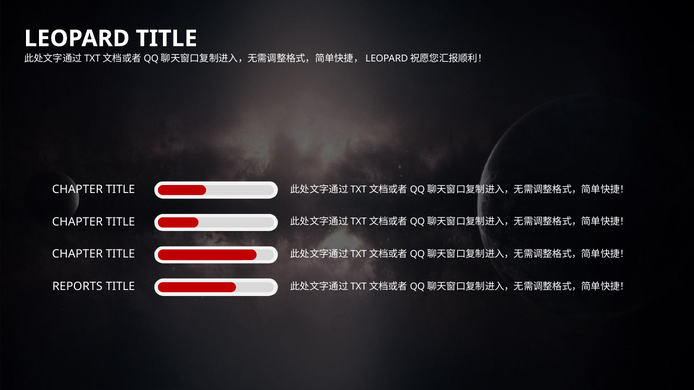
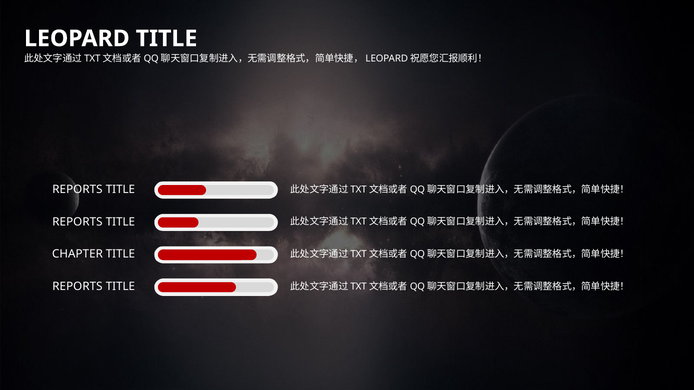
CHAPTER: CHAPTER -> REPORTS (77, 190)
CHAPTER: CHAPTER -> REPORTS (77, 222)
